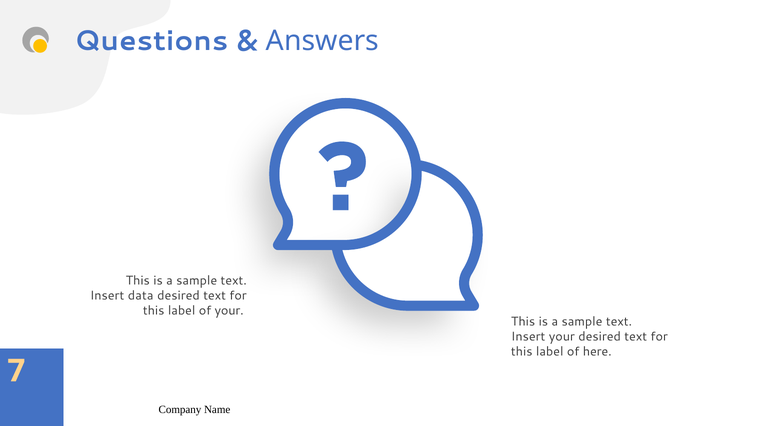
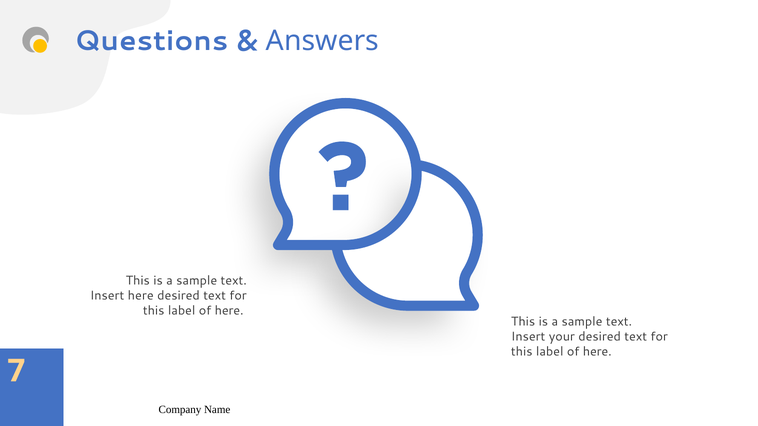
Insert data: data -> here (141, 296)
your: your -> here (229, 311)
